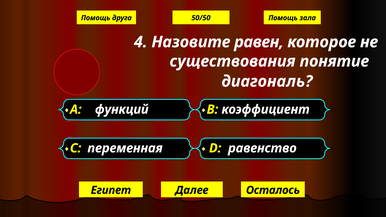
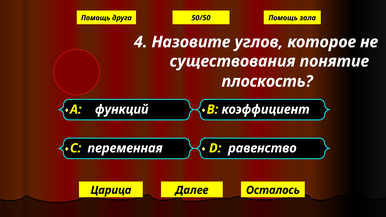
равен: равен -> углов (259, 42)
диагональ: диагональ -> плоскость (267, 81)
Египет: Египет -> Царица (111, 190)
